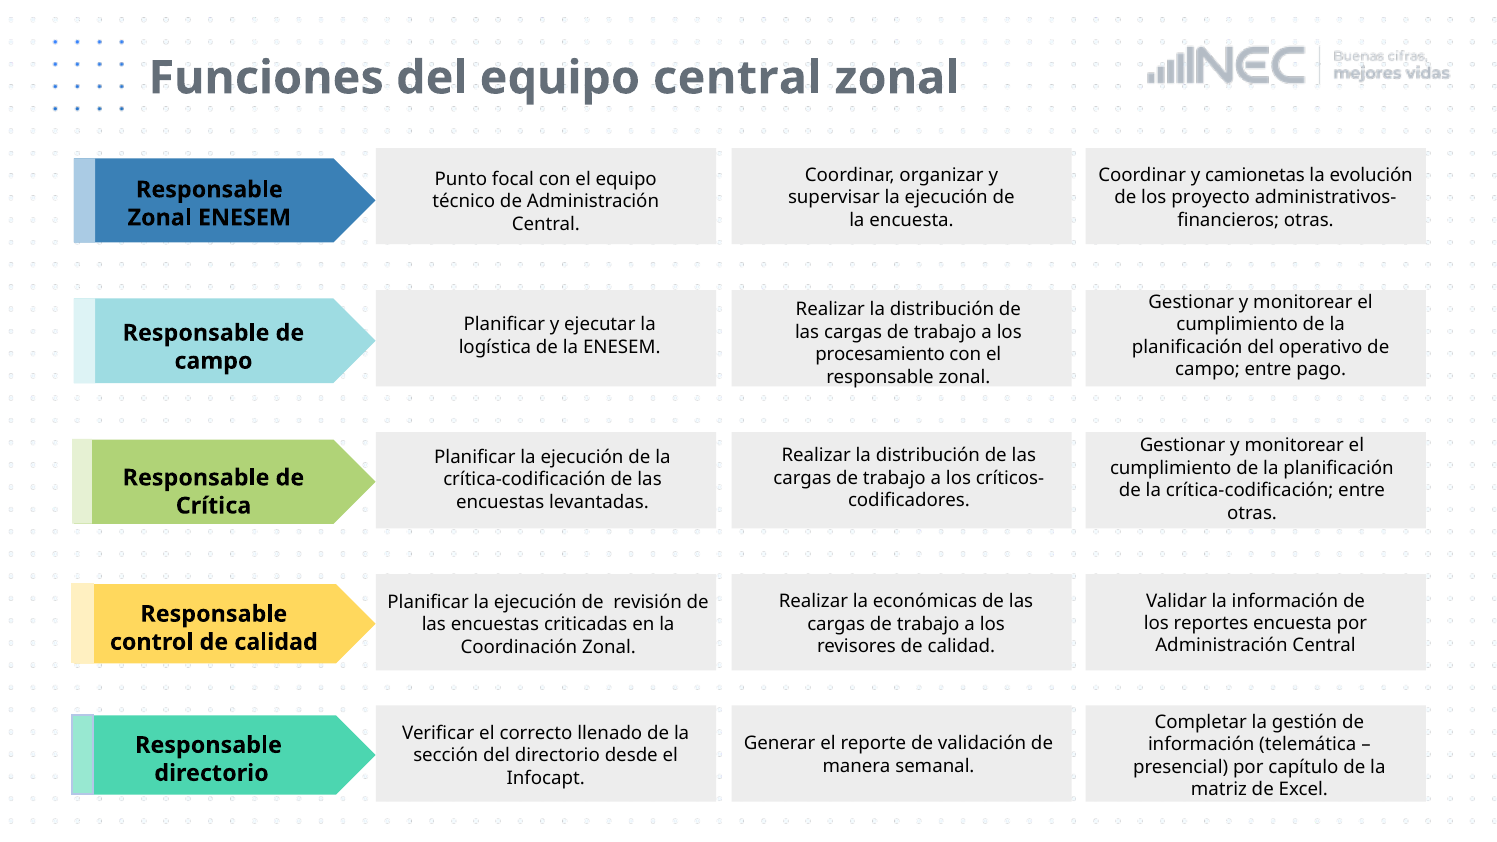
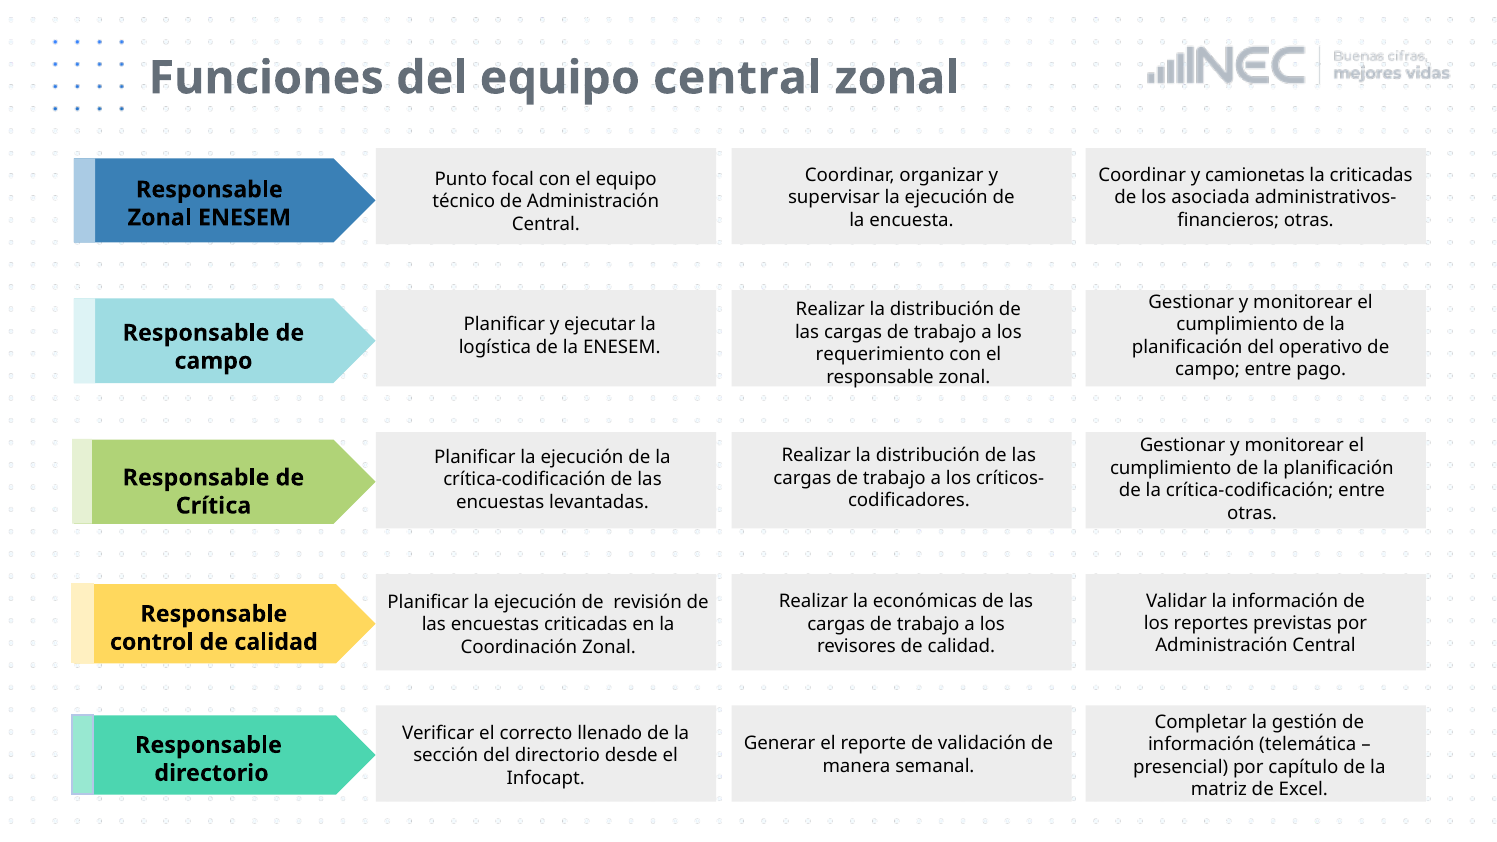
la evolución: evolución -> criticadas (1371, 175)
proyecto: proyecto -> asociada (1211, 197)
procesamiento: procesamiento -> requerimiento (880, 355)
reportes encuesta: encuesta -> previstas (1292, 623)
